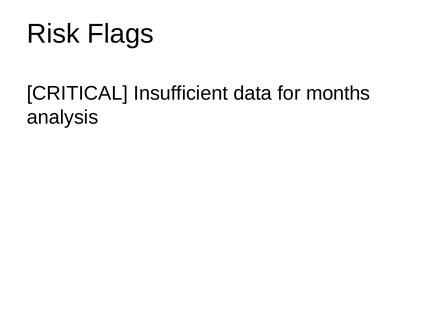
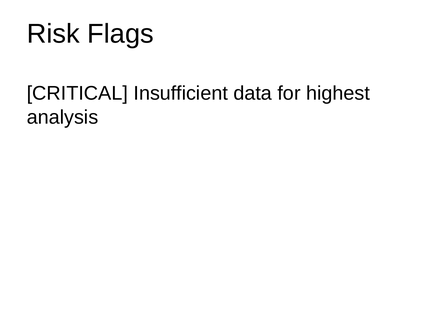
months: months -> highest (338, 94)
